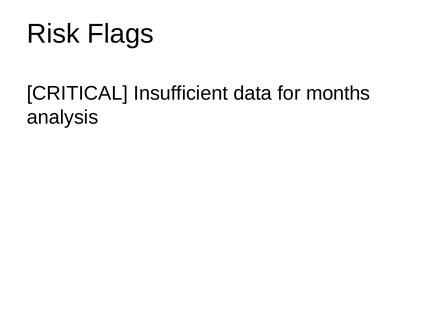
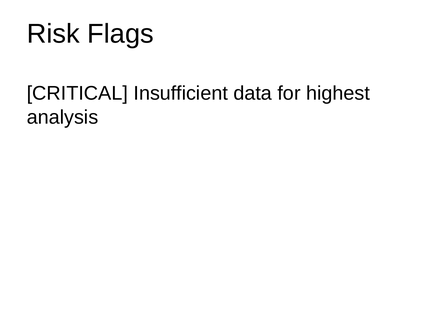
months: months -> highest (338, 94)
